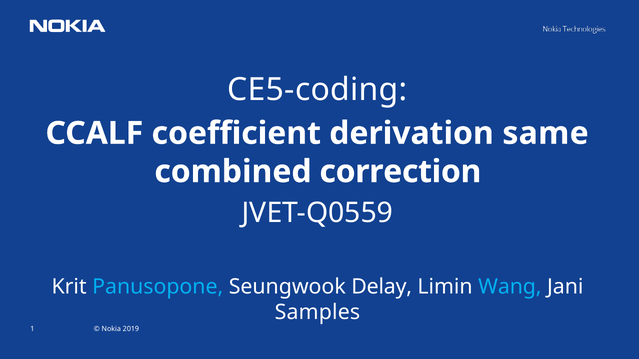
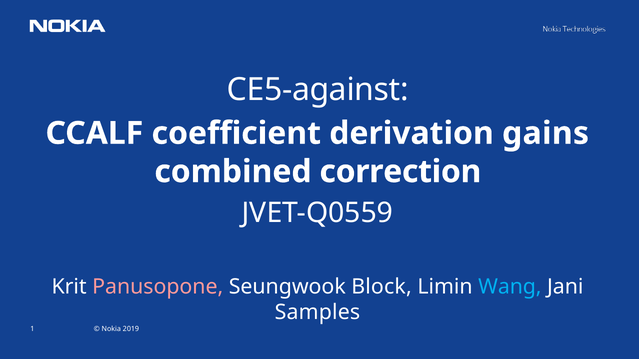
CE5-coding: CE5-coding -> CE5-against (318, 90)
same: same -> gains (546, 133)
Panusopone colour: light blue -> pink (158, 287)
Delay: Delay -> Block (382, 287)
